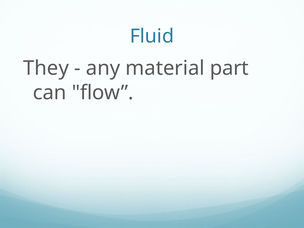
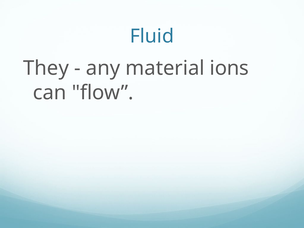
part: part -> ions (229, 68)
